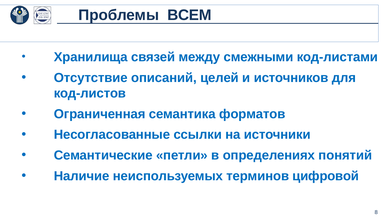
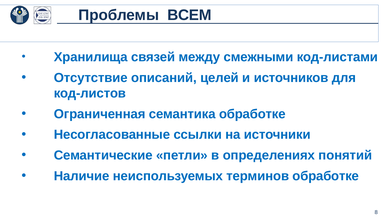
семантика форматов: форматов -> обработке (252, 114)
терминов цифровой: цифровой -> обработке (326, 176)
